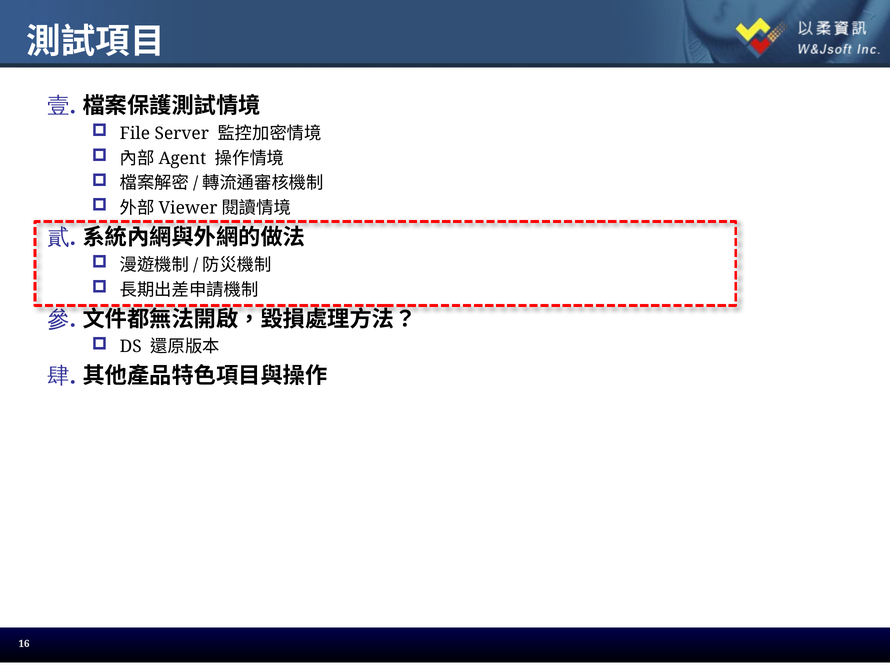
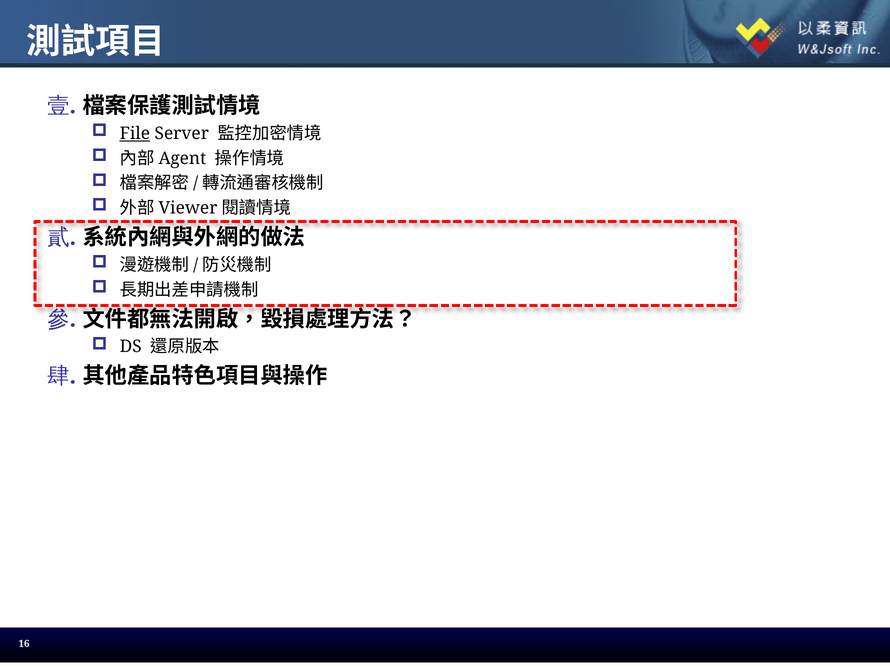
File underline: none -> present (135, 133)
